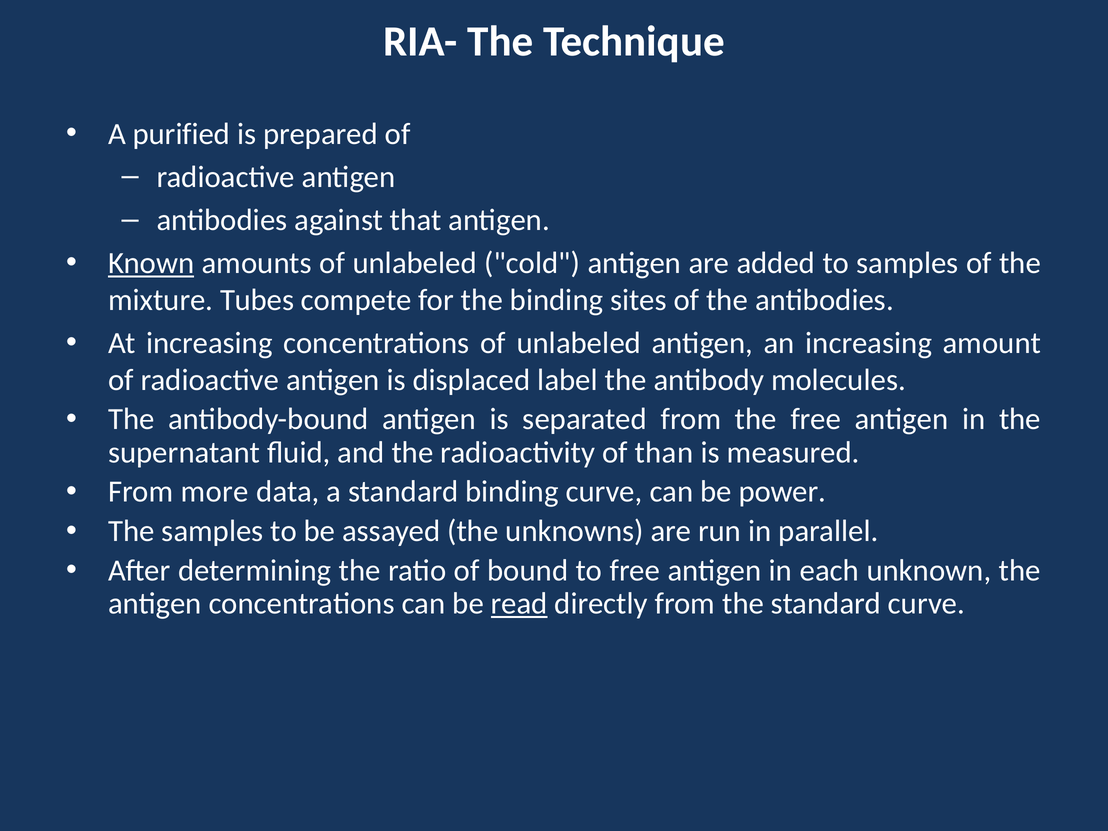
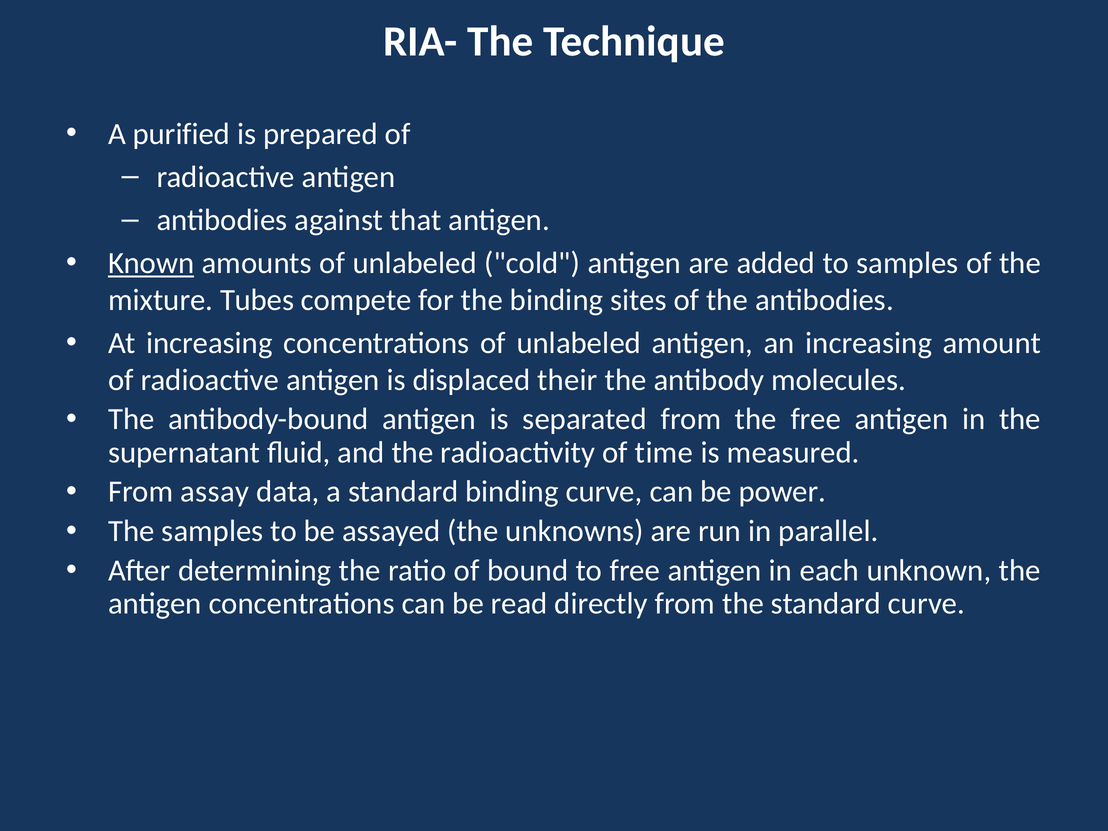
label: label -> their (568, 380)
than: than -> time (664, 452)
more: more -> assay (215, 492)
read underline: present -> none (519, 604)
